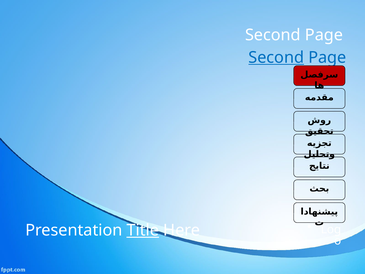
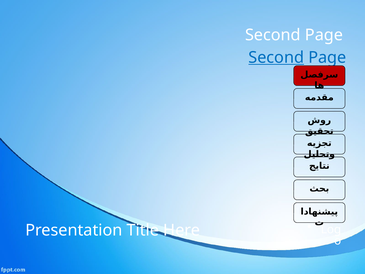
Title underline: present -> none (143, 230)
